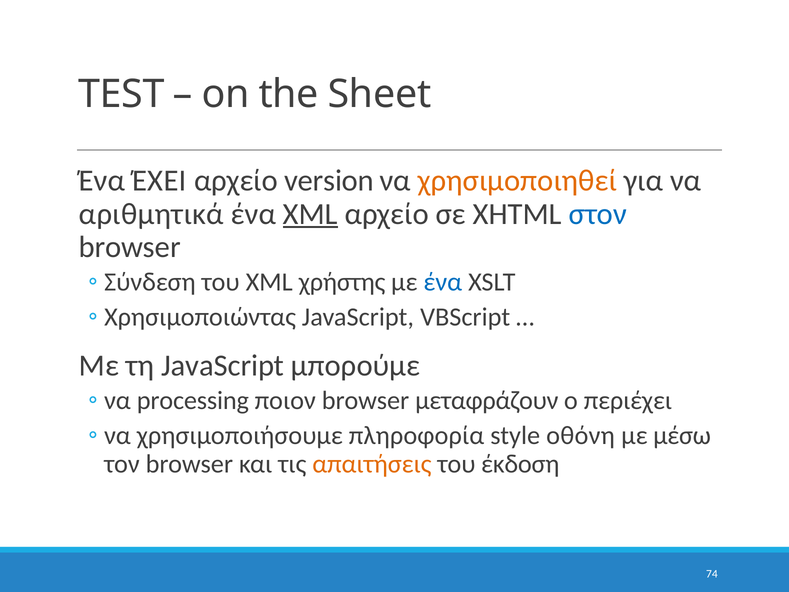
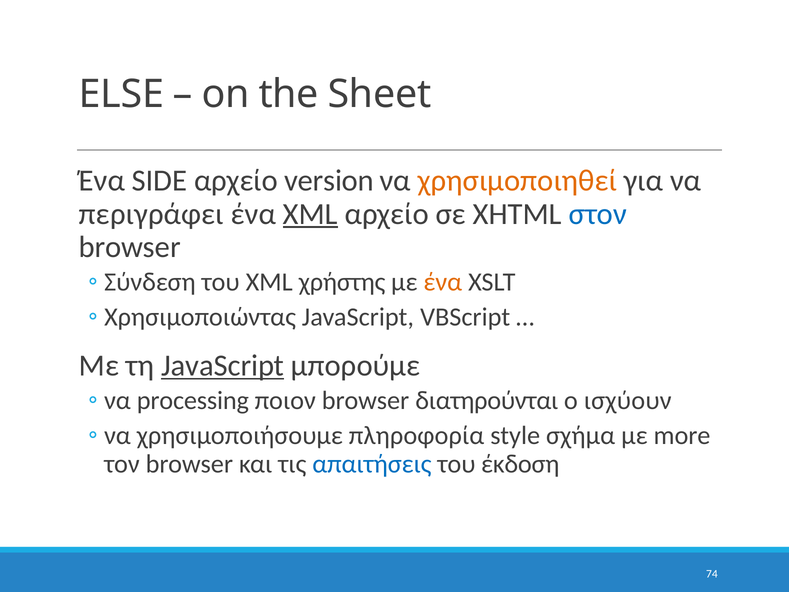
TEST: TEST -> ELSE (121, 94)
ΈΧΕΙ: ΈΧΕΙ -> SIDE (160, 181)
αριθμητικά: αριθμητικά -> περιγράφει (151, 214)
ένα colour: blue -> orange (443, 282)
JavaScript underline: none -> present (223, 365)
μεταφράζουν: μεταφράζουν -> διατηρούνται (487, 401)
περιέχει: περιέχει -> ισχύουν (628, 401)
οθόνη: οθόνη -> σχήμα (581, 436)
μέσω: μέσω -> more (682, 436)
απαιτήσεις colour: orange -> blue (372, 464)
